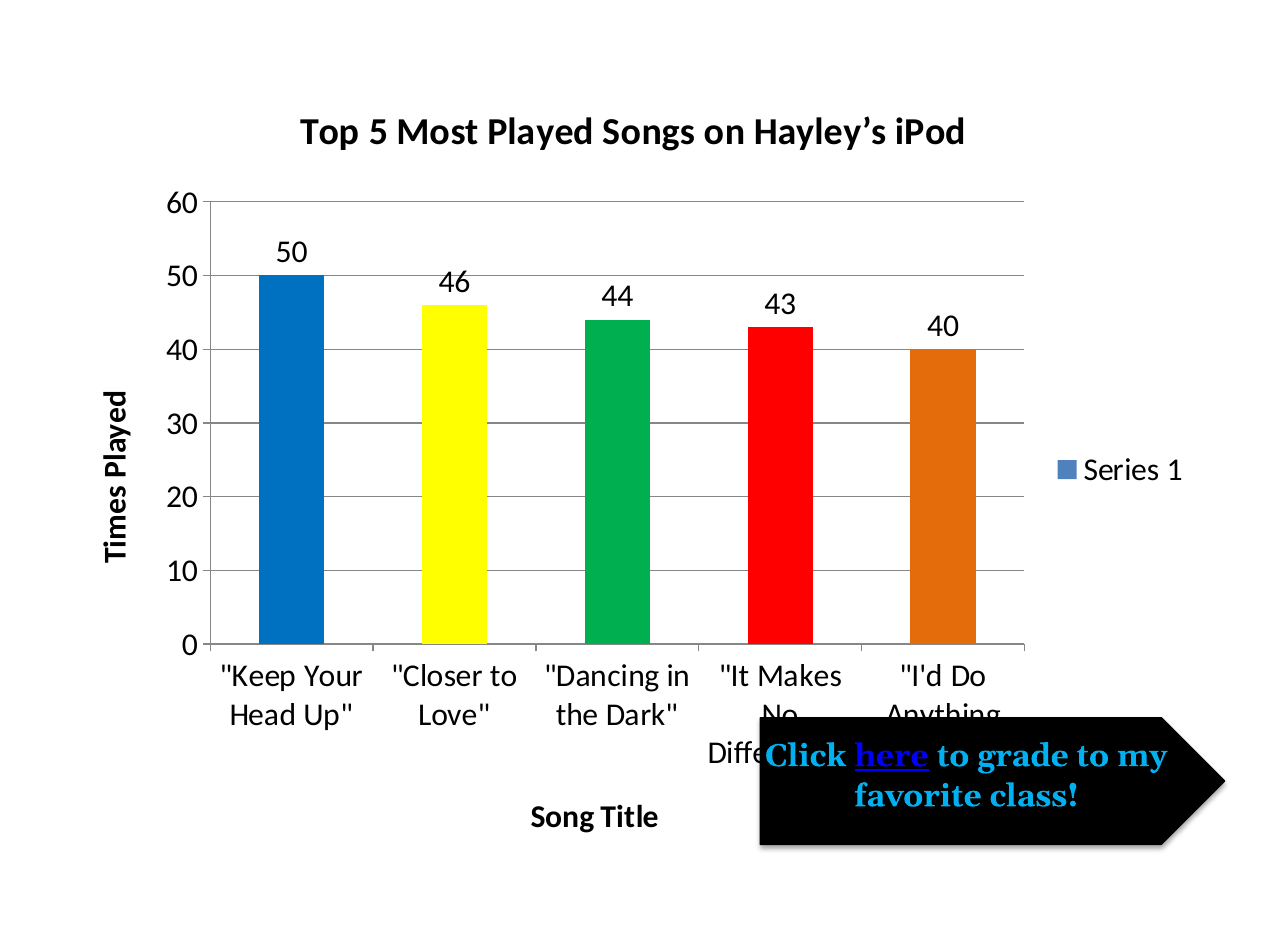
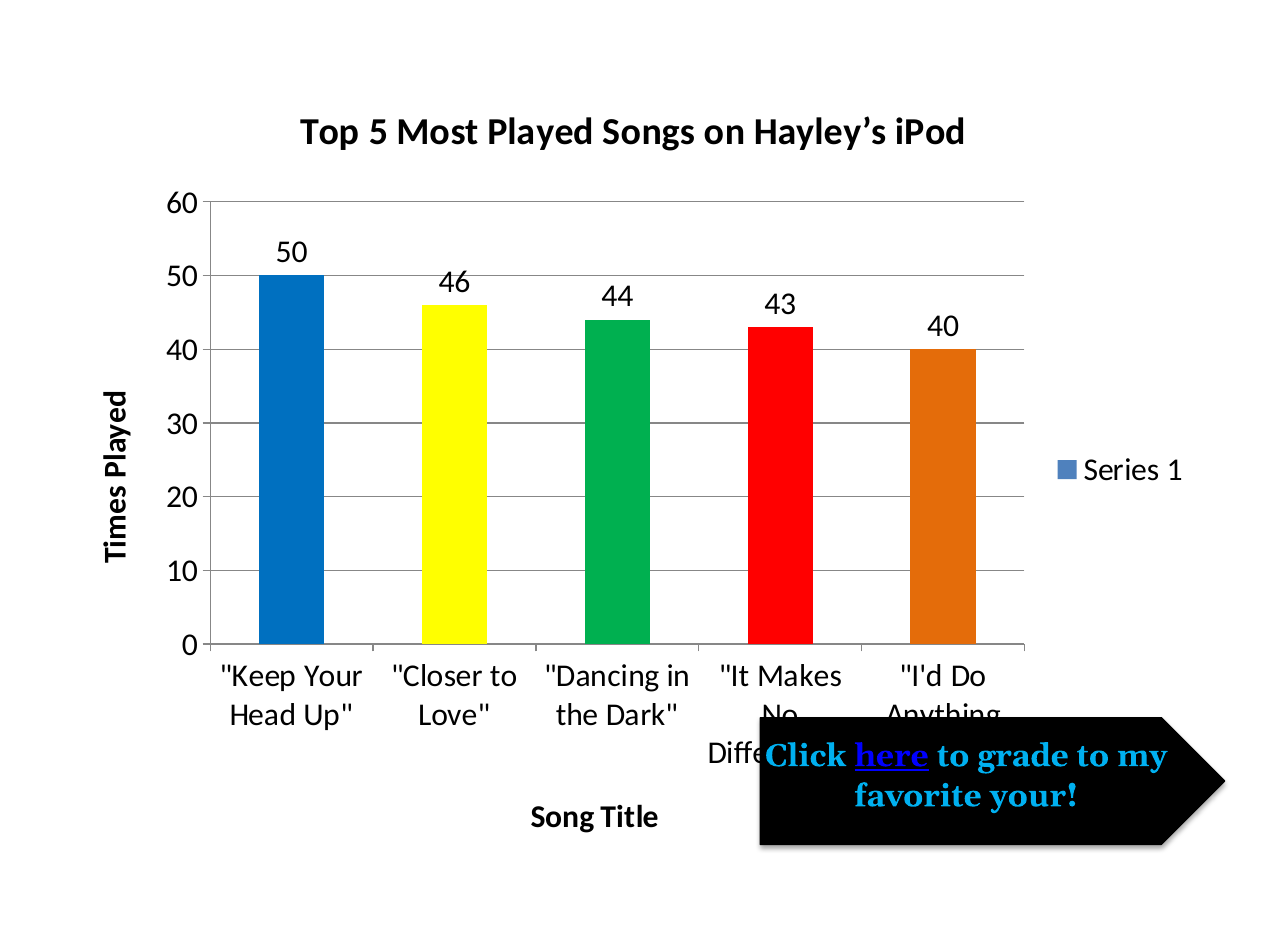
favorite class: class -> your (1034, 796)
